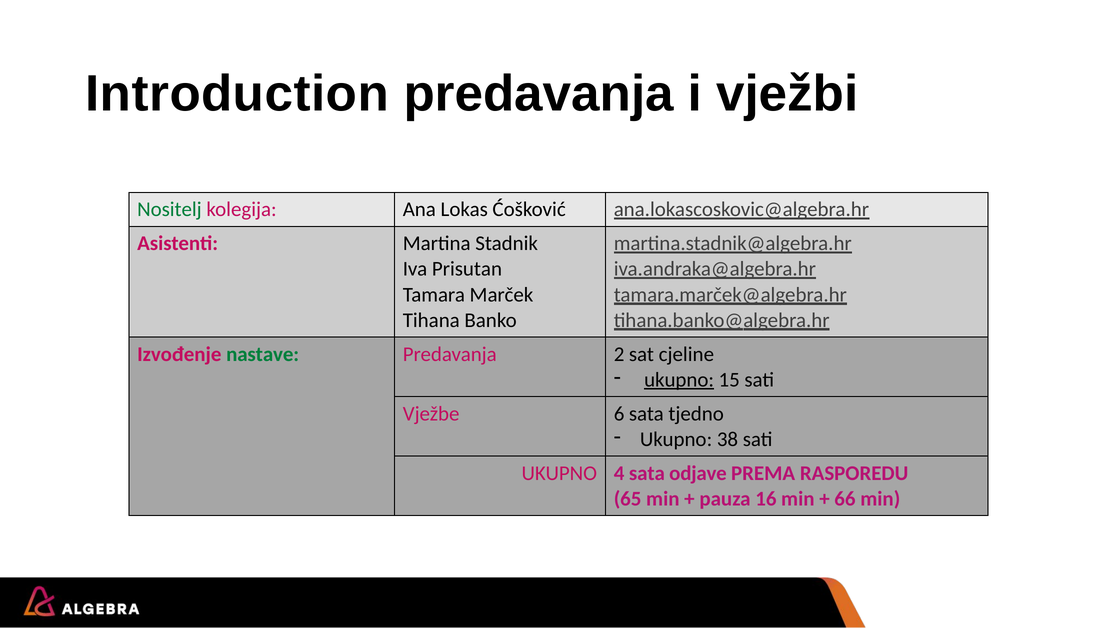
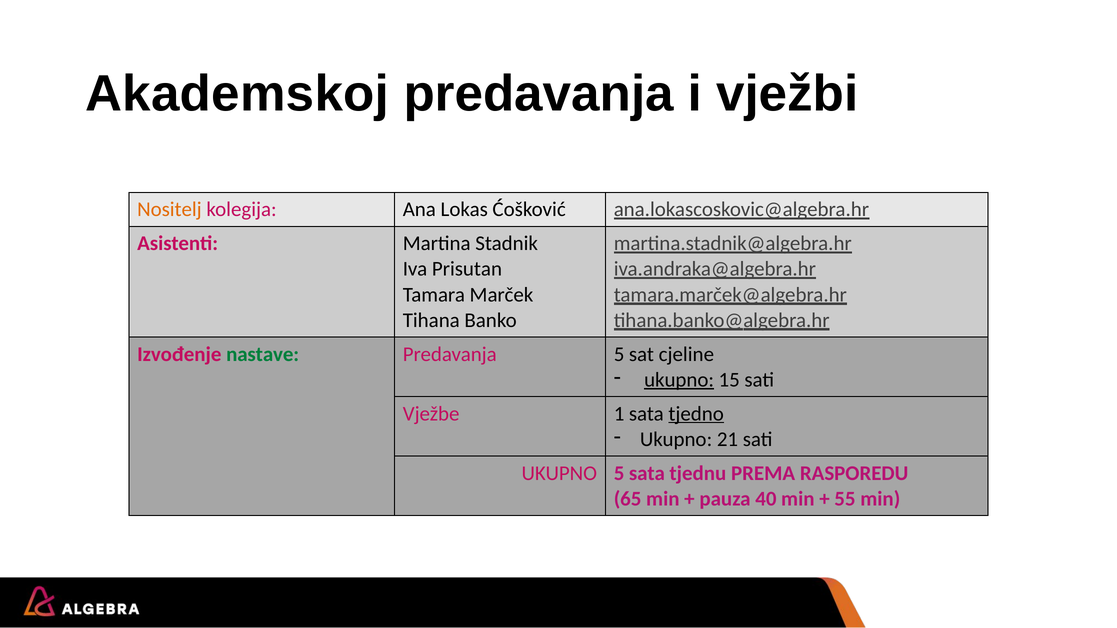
Introduction: Introduction -> Akademskoj (237, 94)
Nositelj colour: green -> orange (169, 210)
Predavanja 2: 2 -> 5 (619, 354)
6: 6 -> 1 (619, 414)
tjedno underline: none -> present (696, 414)
38: 38 -> 21 (727, 439)
UKUPNO 4: 4 -> 5 (619, 473)
odjave: odjave -> tjednu (698, 473)
16: 16 -> 40 (766, 499)
66: 66 -> 55 (845, 499)
